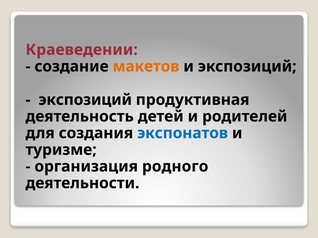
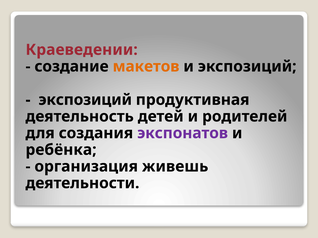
экспонатов colour: blue -> purple (183, 133)
туризме: туризме -> ребёнка (61, 150)
родного: родного -> живешь (175, 167)
